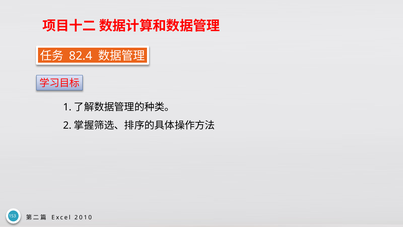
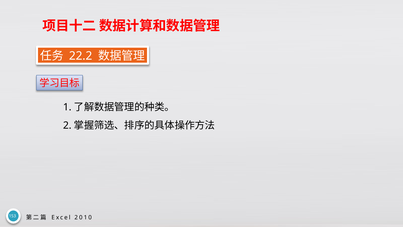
82.4: 82.4 -> 22.2 (81, 56)
